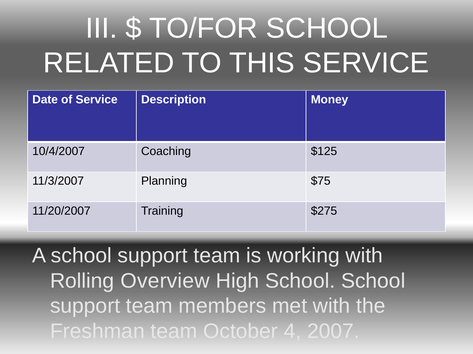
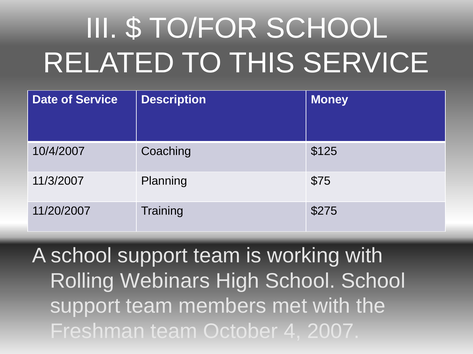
Overview: Overview -> Webinars (165, 281)
